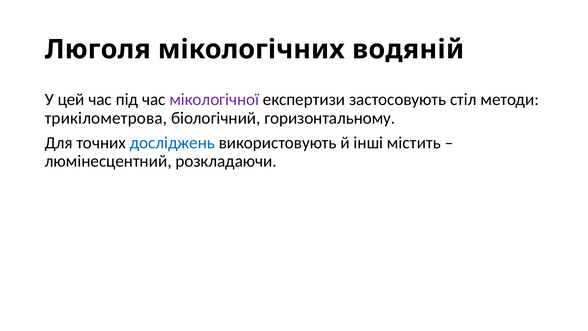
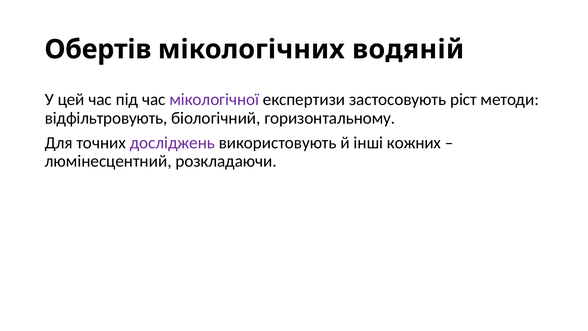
Люголя: Люголя -> Обертів (98, 49)
стіл: стіл -> ріст (463, 99)
трикілометрова: трикілометрова -> відфільтровують (106, 118)
досліджень colour: blue -> purple (172, 143)
містить: містить -> кожних (414, 143)
